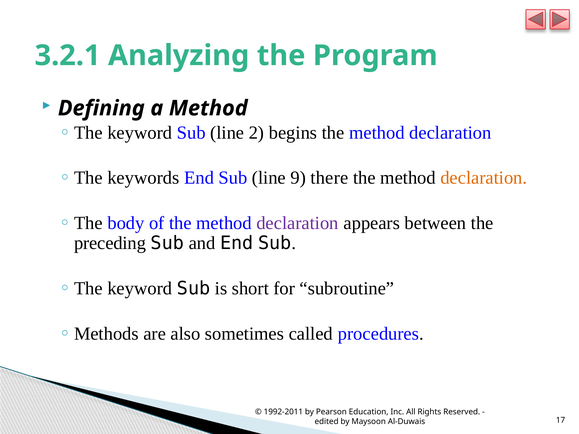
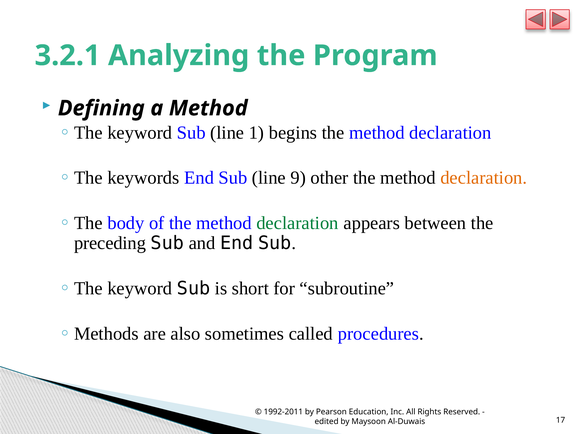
2: 2 -> 1 (256, 133)
there: there -> other (329, 178)
declaration colour: purple -> green (297, 223)
